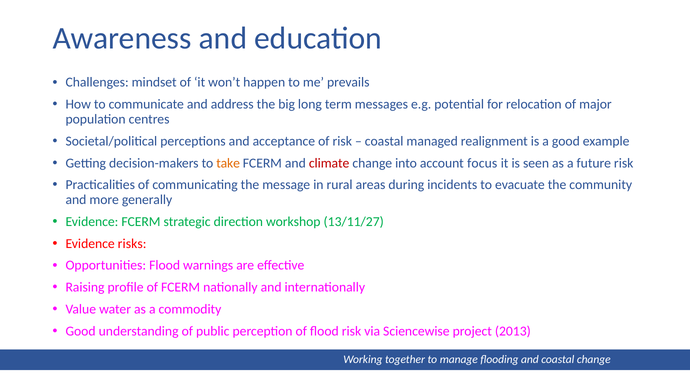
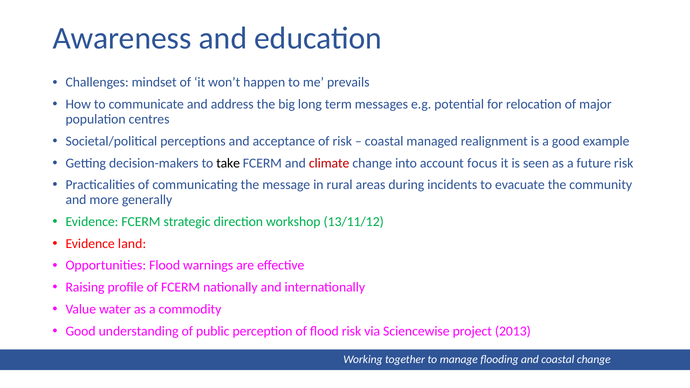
take colour: orange -> black (228, 163)
13/11/27: 13/11/27 -> 13/11/12 (354, 222)
risks: risks -> land (132, 244)
